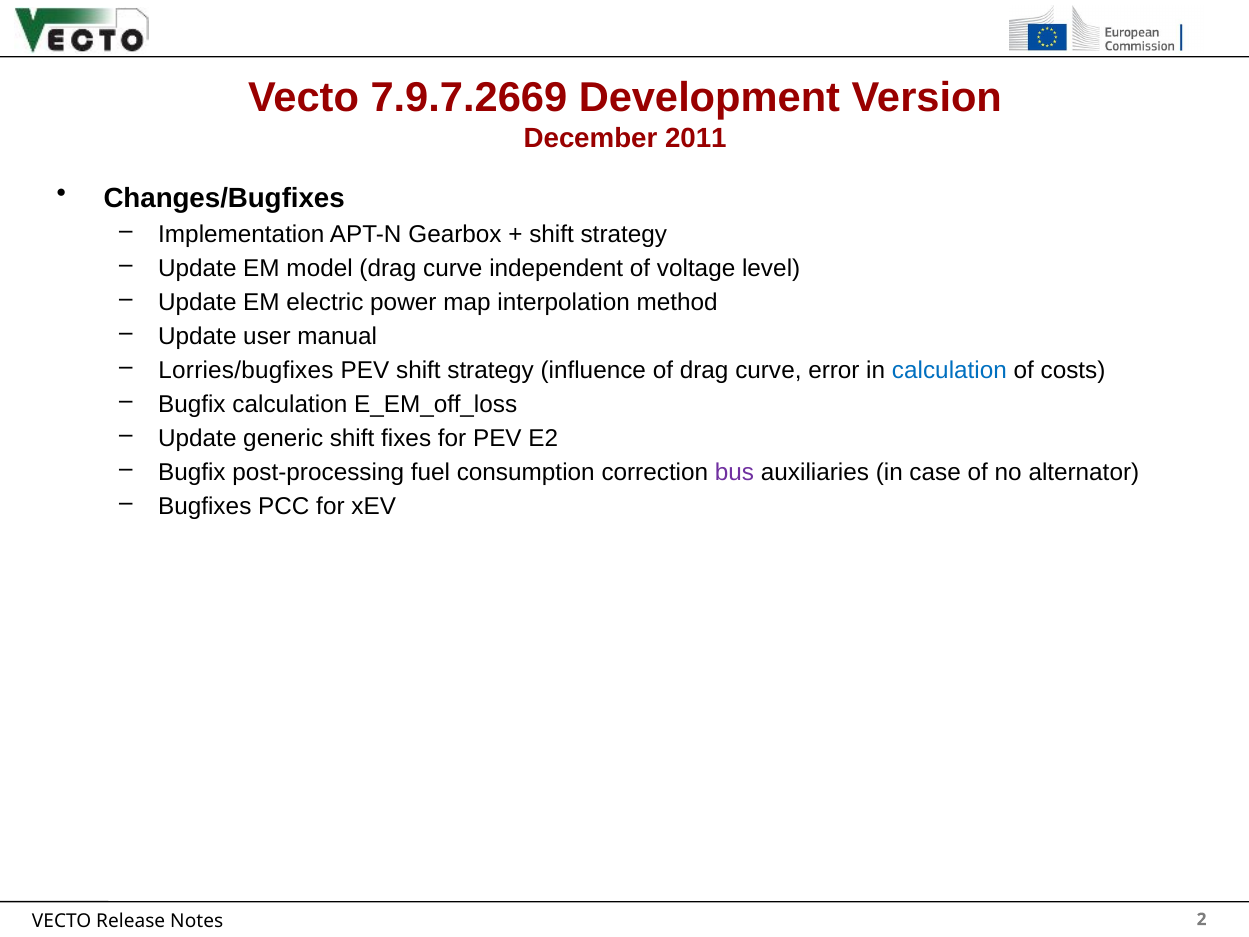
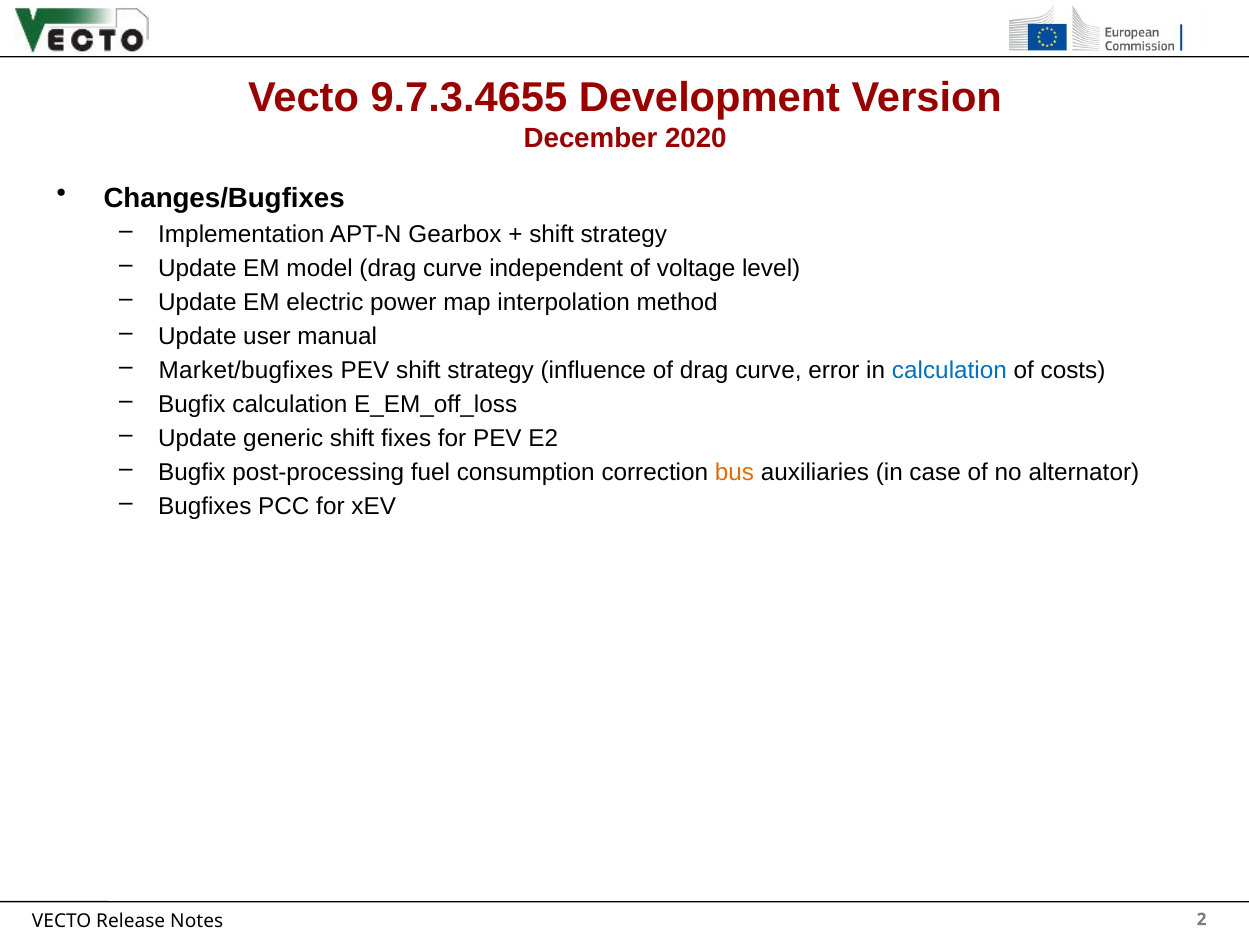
7.9.7.2669: 7.9.7.2669 -> 9.7.3.4655 (469, 98)
2011: 2011 -> 2020 (696, 139)
Lorries/bugfixes: Lorries/bugfixes -> Market/bugfixes (246, 370)
bus colour: purple -> orange (735, 472)
